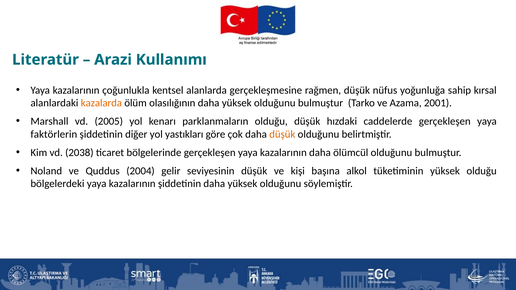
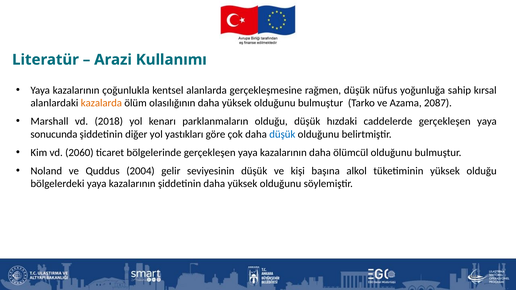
2001: 2001 -> 2087 (438, 103)
2005: 2005 -> 2018 (109, 121)
faktörlerin: faktörlerin -> sonucunda (54, 134)
düşük colour: orange -> blue (282, 134)
2038: 2038 -> 2060 (79, 153)
